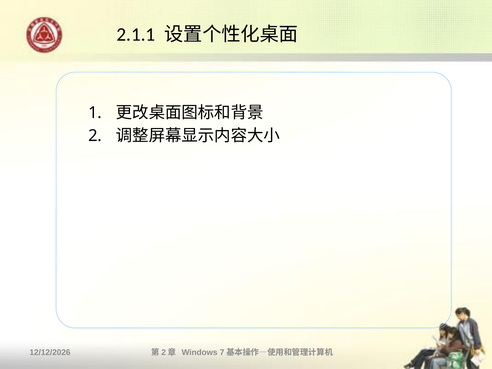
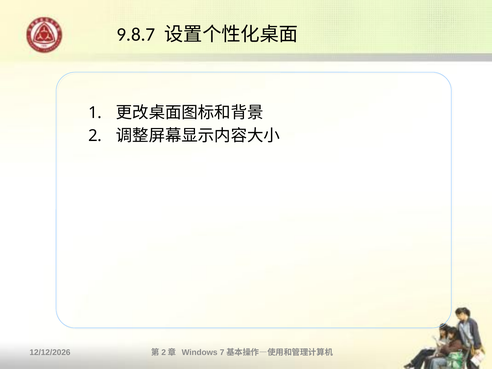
2.1.1: 2.1.1 -> 9.8.7 (136, 34)
